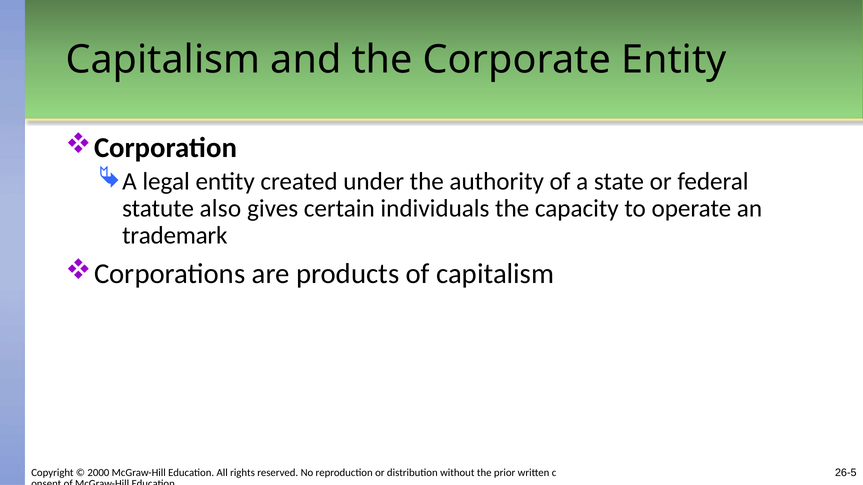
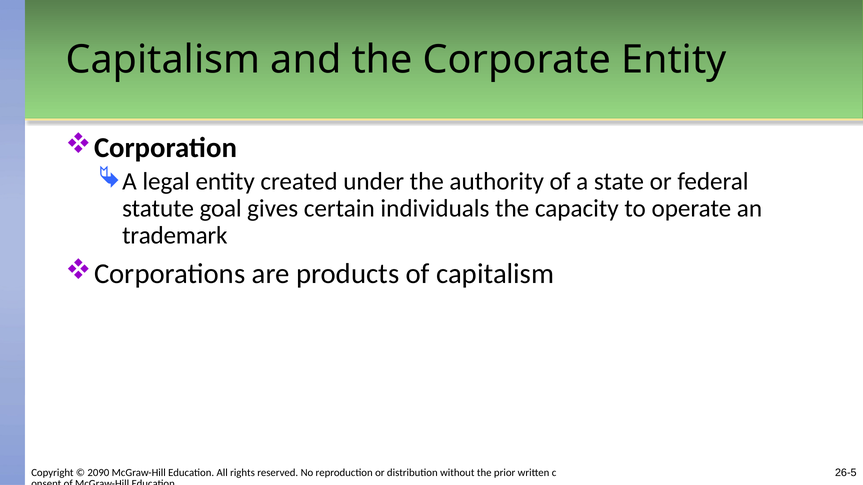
also: also -> goal (221, 209)
2000: 2000 -> 2090 (98, 473)
